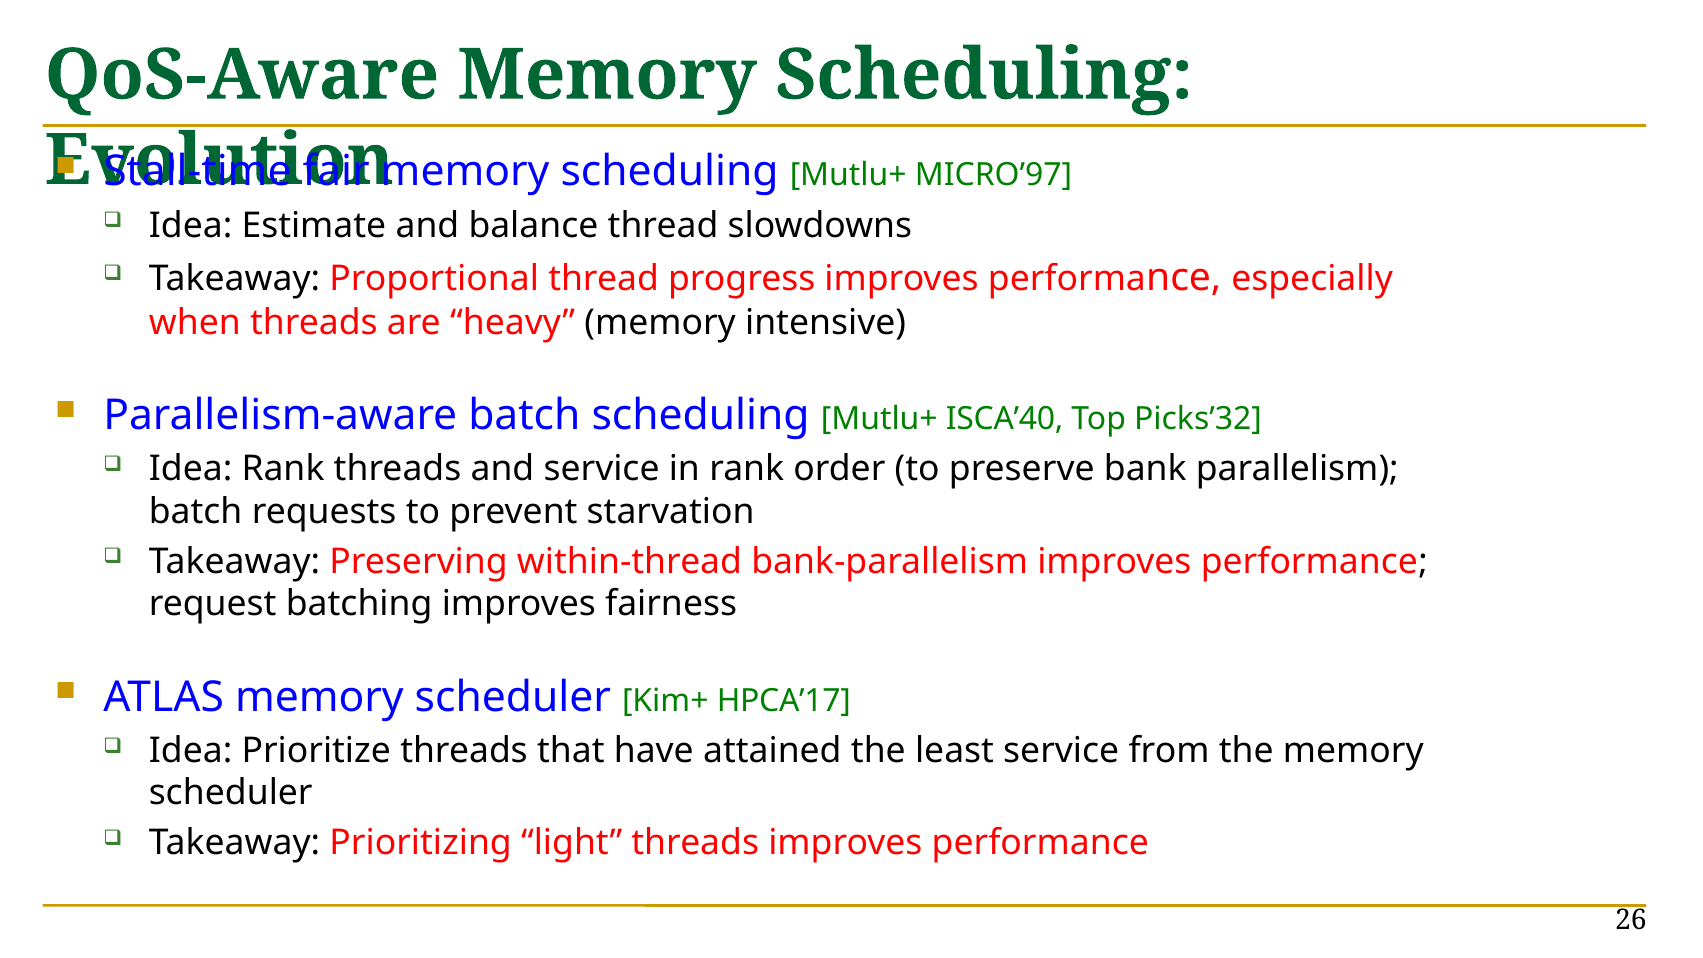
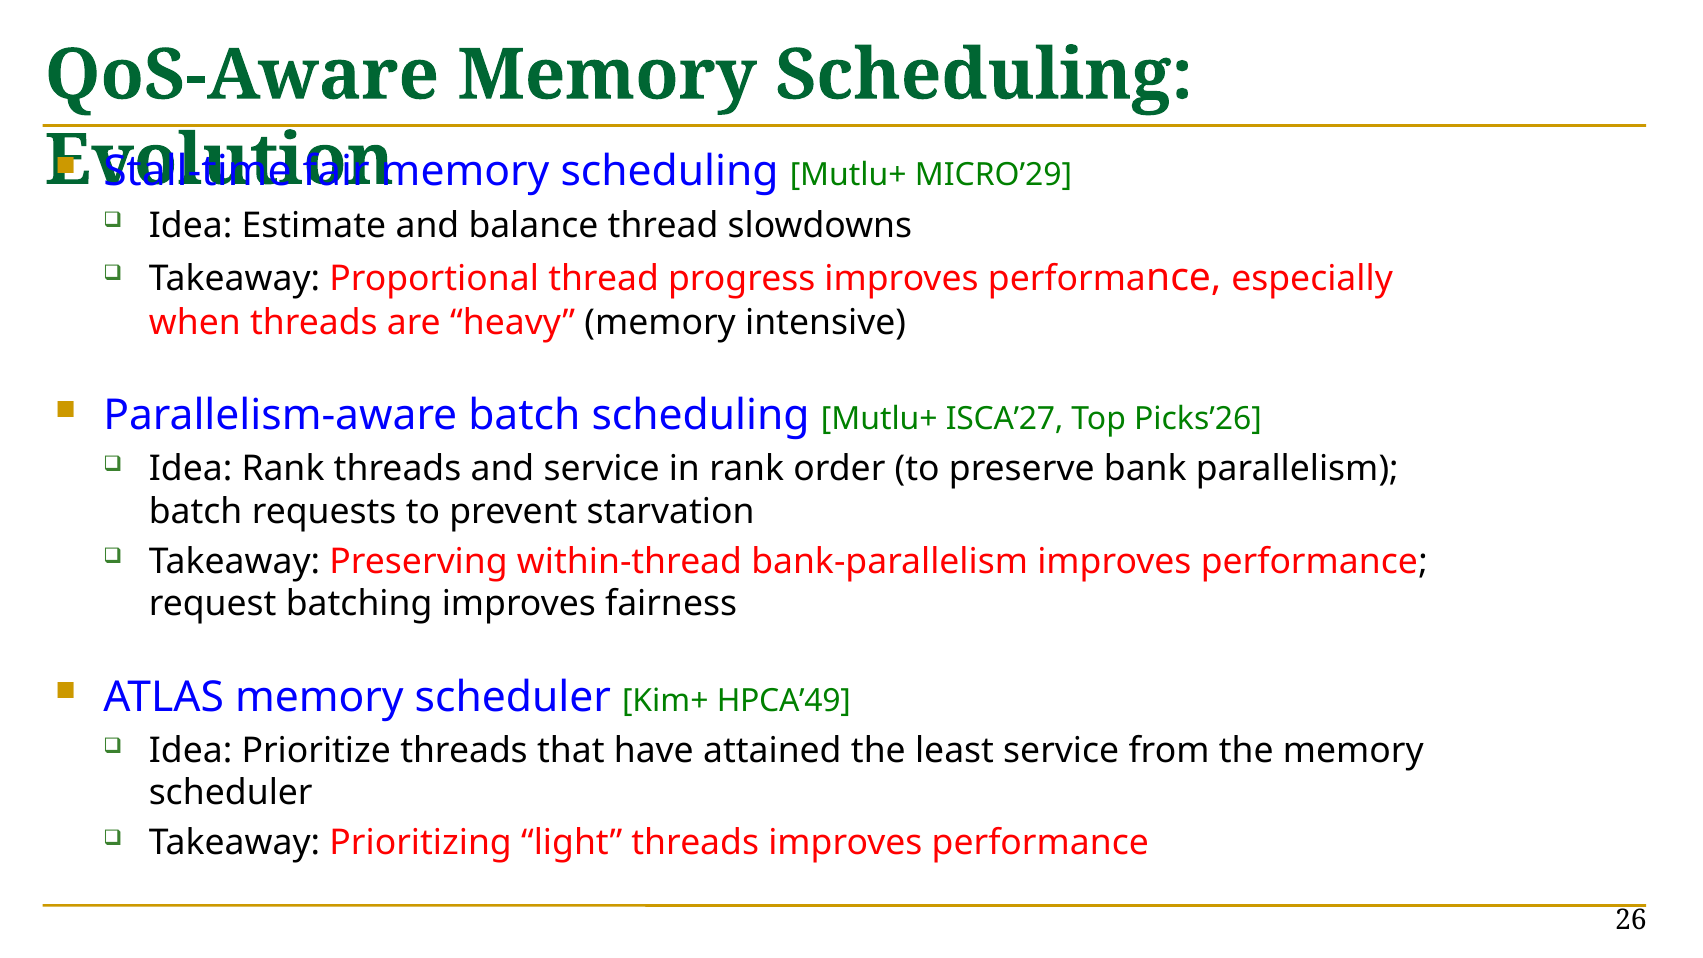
MICRO’97: MICRO’97 -> MICRO’29 (993, 175)
ISCA’40: ISCA’40 -> ISCA’27 (1005, 419)
Picks’32: Picks’32 -> Picks’26 (1198, 419)
HPCA’17: HPCA’17 -> HPCA’49 (784, 701)
